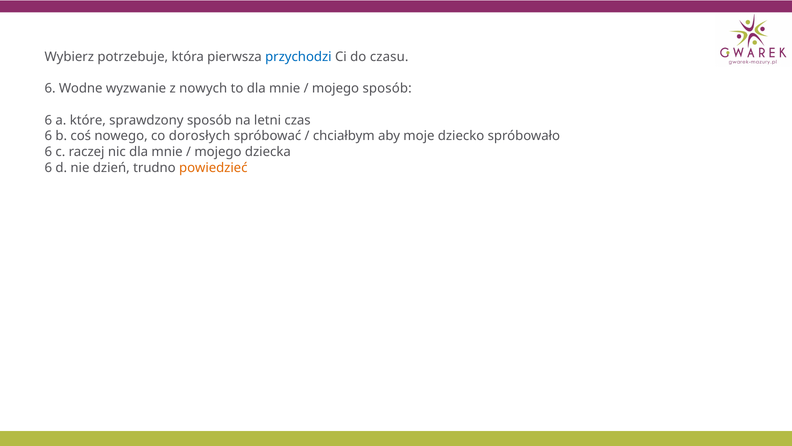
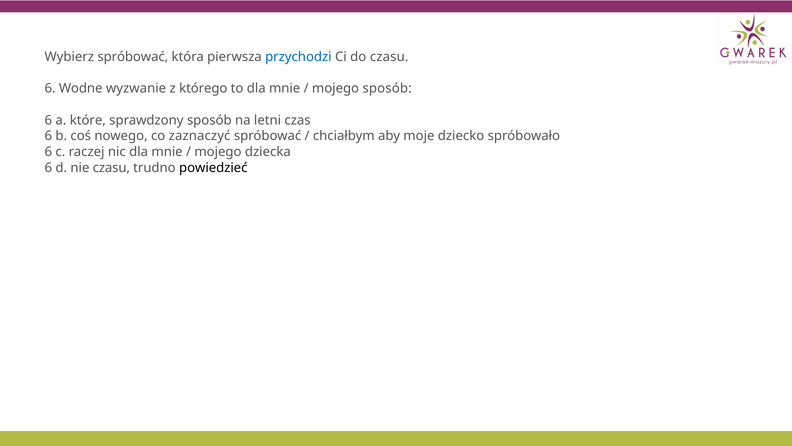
Wybierz potrzebuje: potrzebuje -> spróbować (133, 57)
nowych: nowych -> którego (203, 88)
dorosłych: dorosłych -> zaznaczyć (200, 136)
nie dzień: dzień -> czasu (111, 168)
powiedzieć colour: orange -> black (213, 168)
